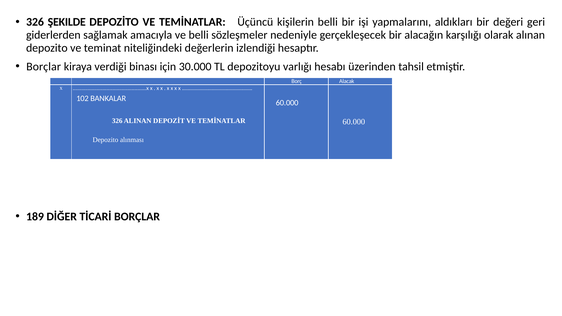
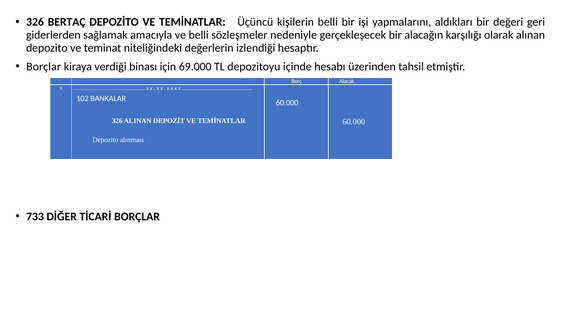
ŞEKILDE: ŞEKILDE -> BERTAÇ (67, 22)
30.000: 30.000 -> 69.000 (195, 67)
varlığı: varlığı -> içinde (297, 67)
189: 189 -> 733 (35, 217)
